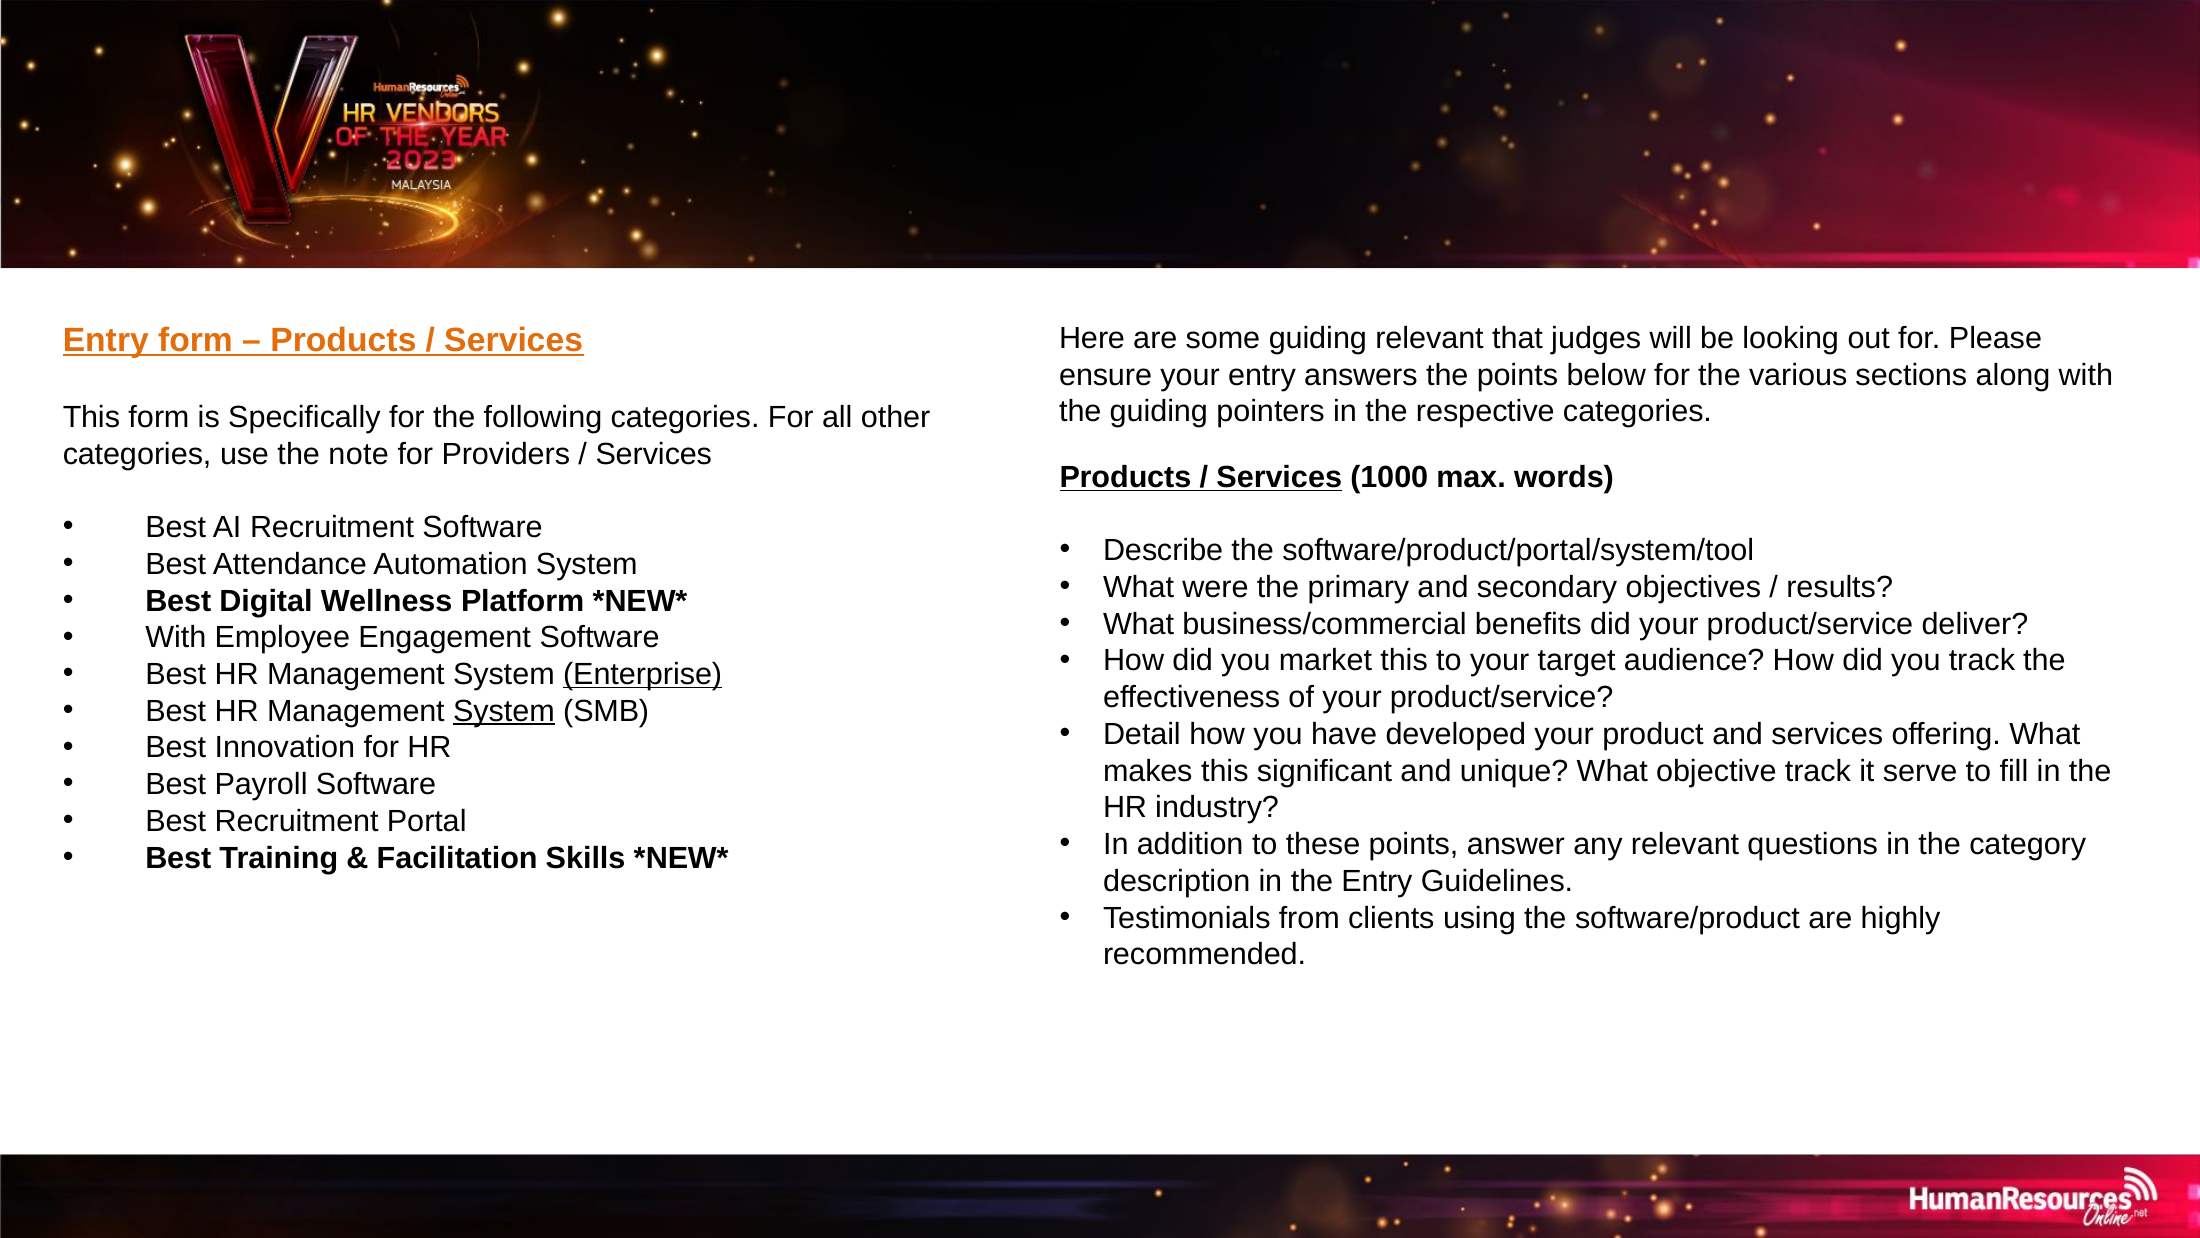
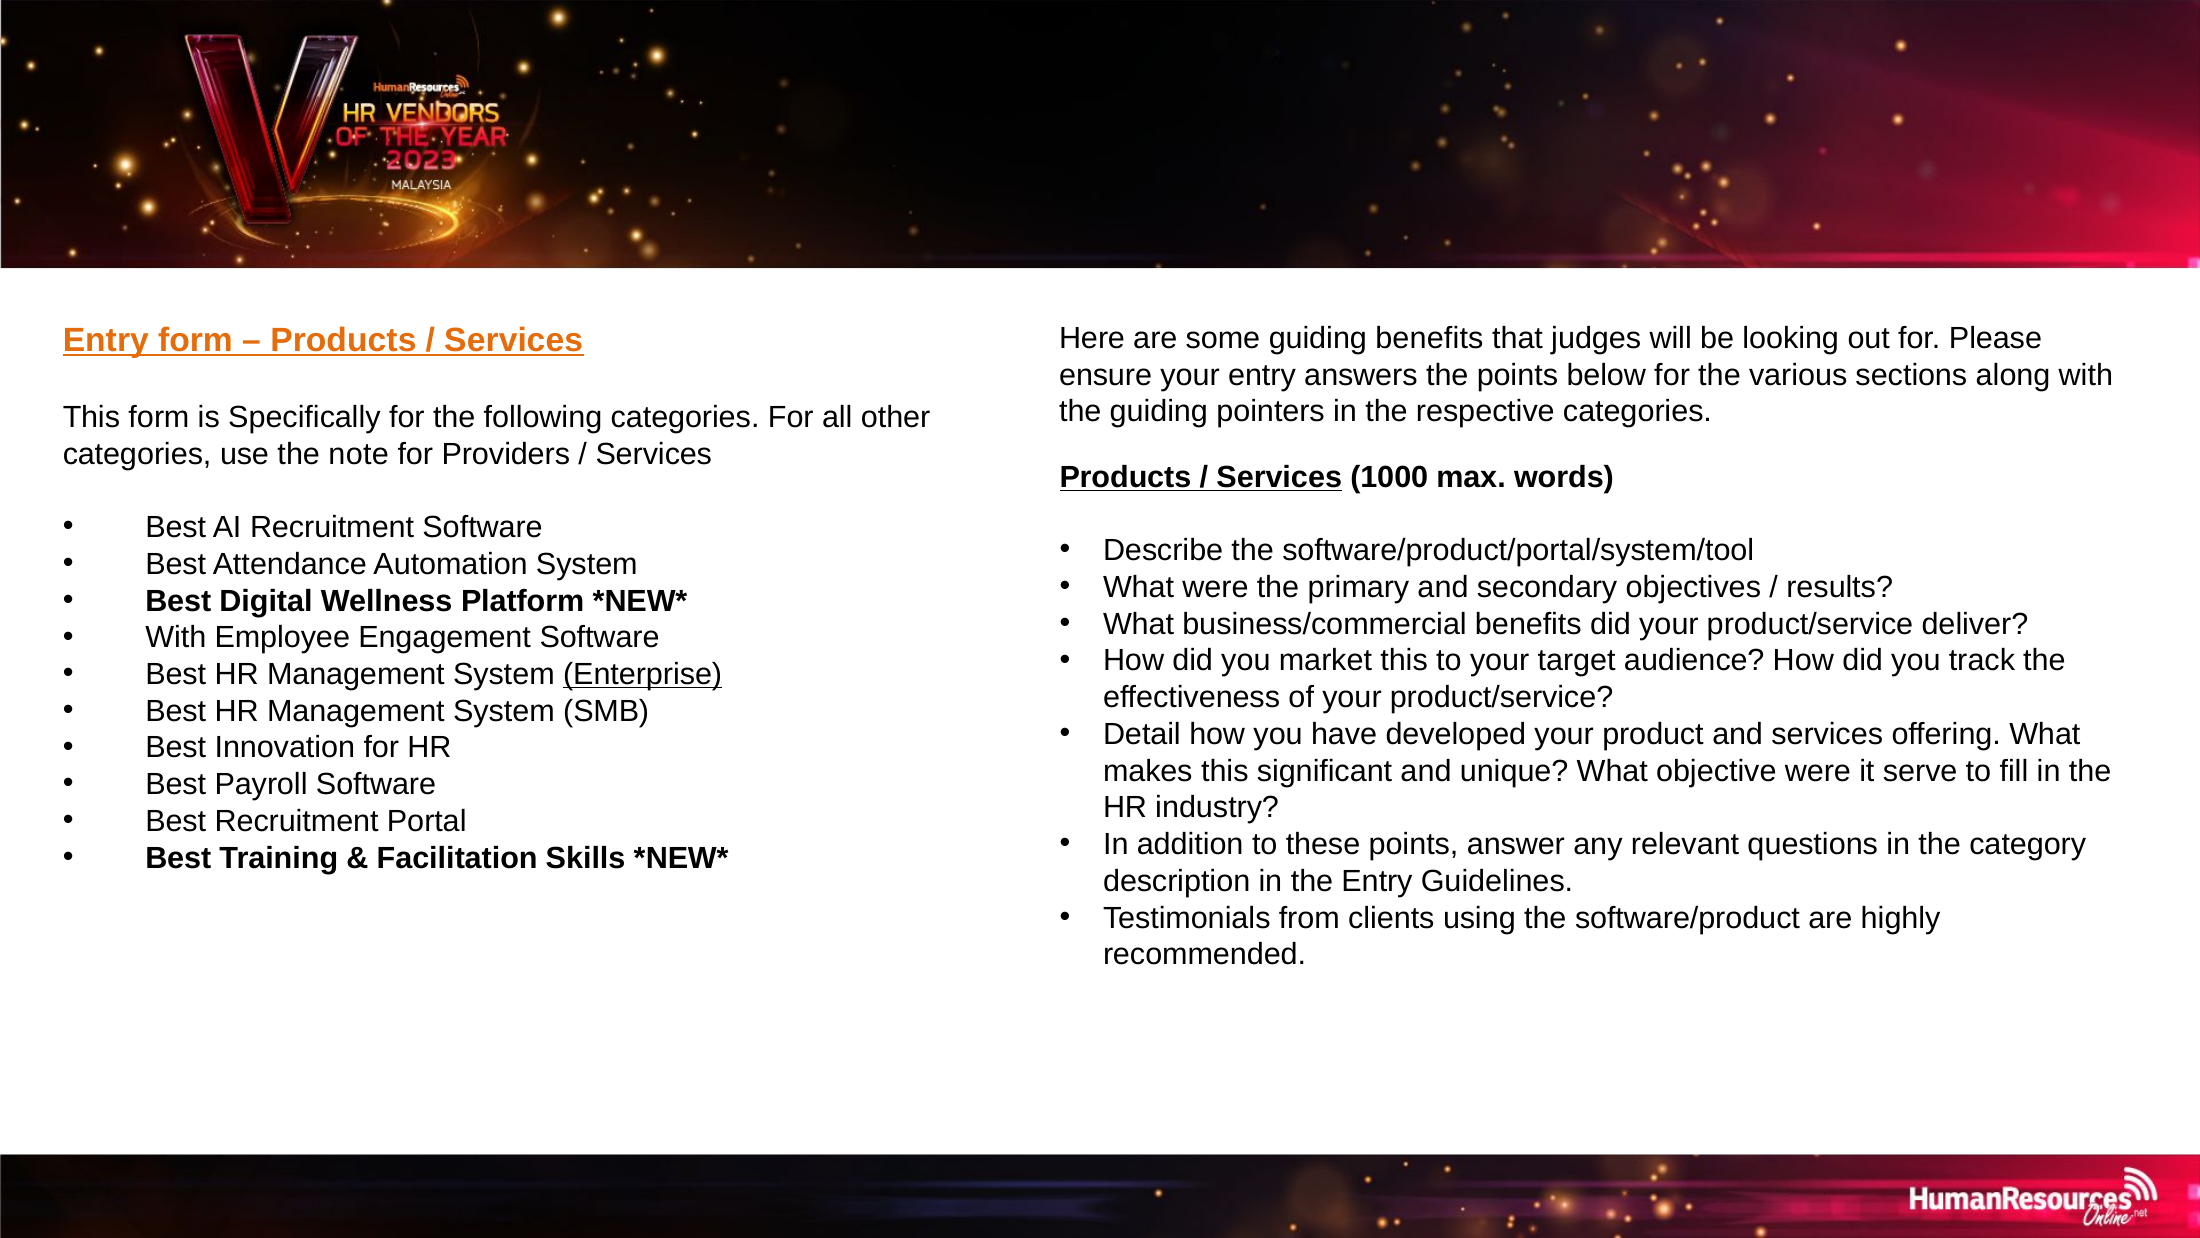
guiding relevant: relevant -> benefits (1429, 338)
System underline: present -> none (504, 711)
objective track: track -> were (1818, 771)
